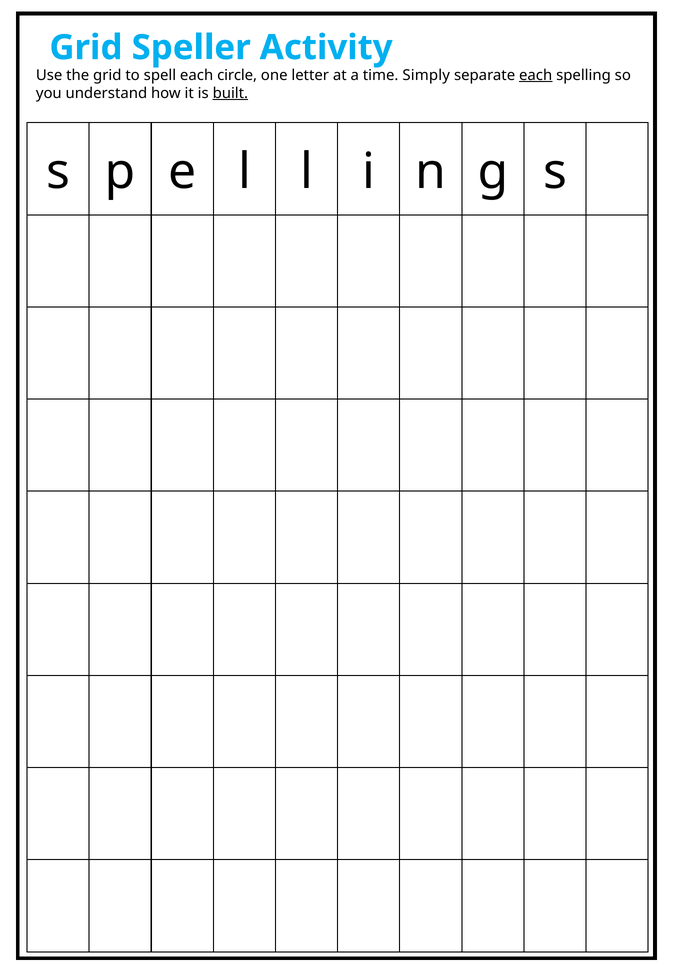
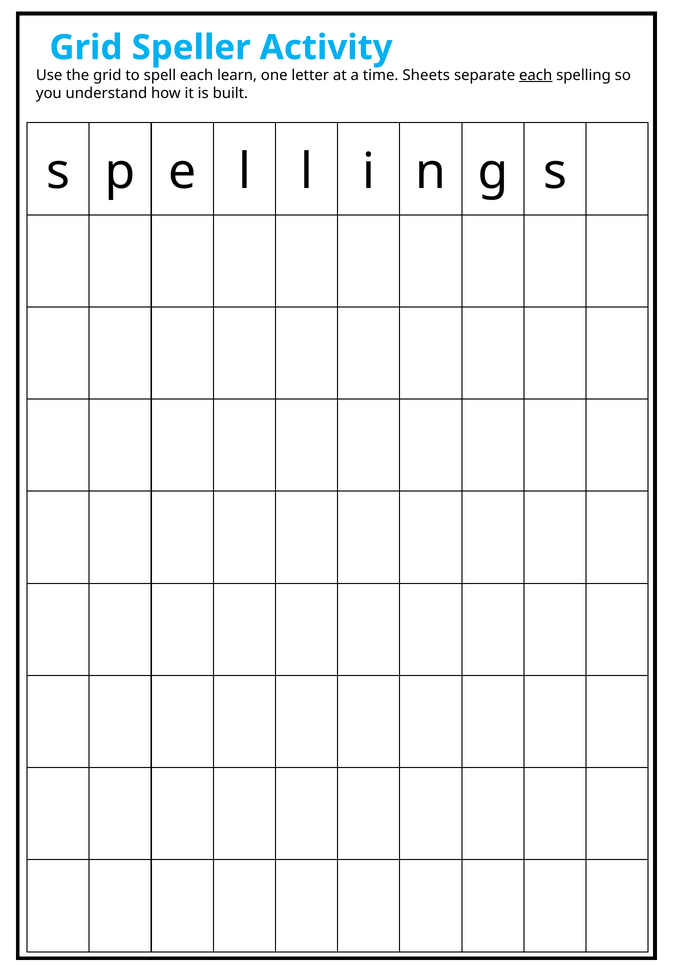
circle: circle -> learn (237, 75)
Simply: Simply -> Sheets (426, 75)
built underline: present -> none (230, 93)
